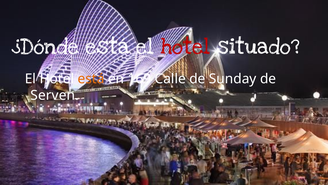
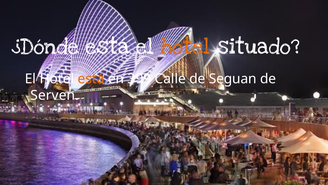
hotel colour: red -> orange (185, 46)
169: 169 -> 399 (139, 79)
Sunday: Sunday -> Seguan (233, 79)
